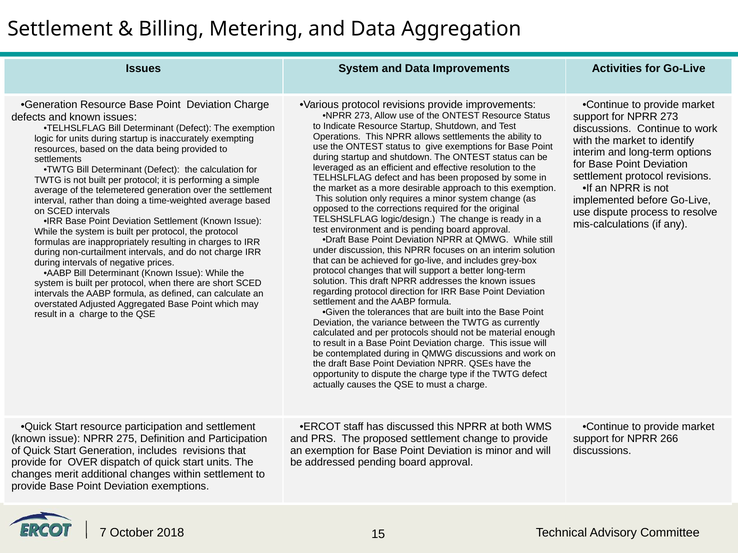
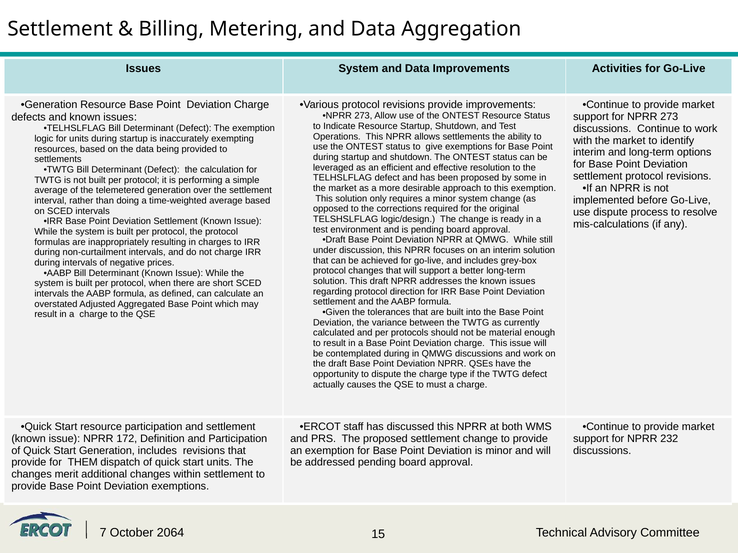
275: 275 -> 172 (127, 439)
266: 266 -> 232 (669, 439)
for OVER: OVER -> THEM (83, 463)
2018: 2018 -> 2064 (171, 533)
